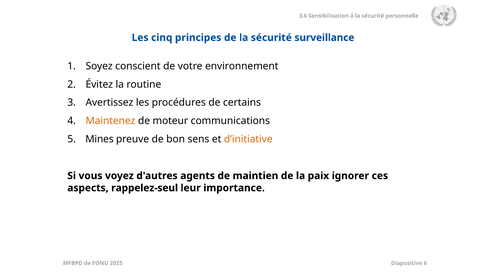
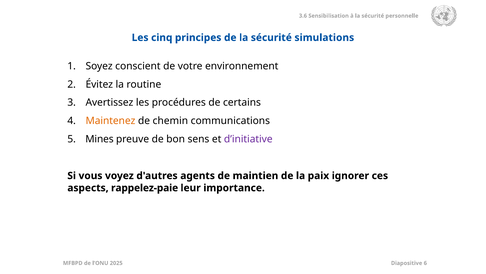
surveillance: surveillance -> simulations (324, 38)
moteur: moteur -> chemin (170, 121)
d’initiative colour: orange -> purple (248, 139)
rappelez-seul: rappelez-seul -> rappelez-paie (145, 188)
